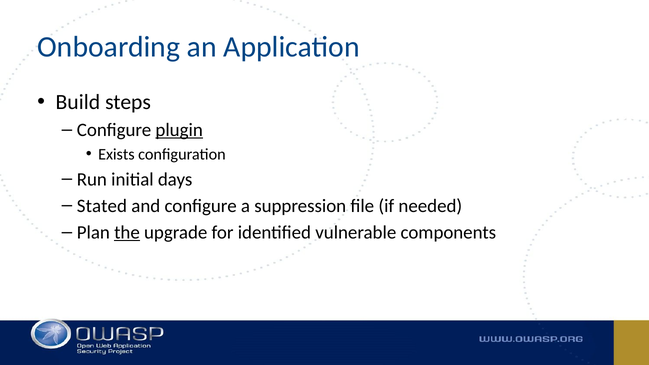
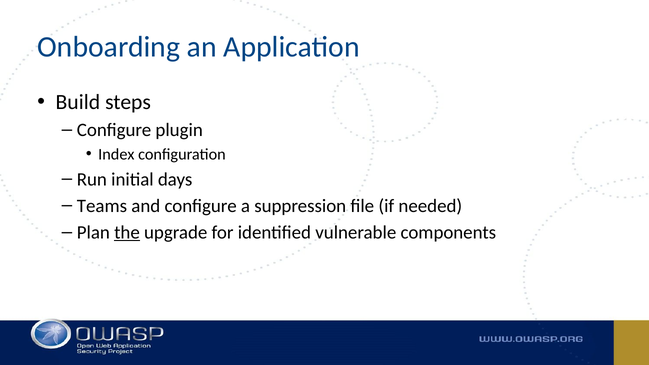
plugin underline: present -> none (179, 130)
Exists: Exists -> Index (116, 154)
Stated: Stated -> Teams (102, 206)
